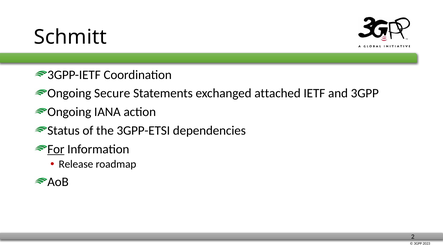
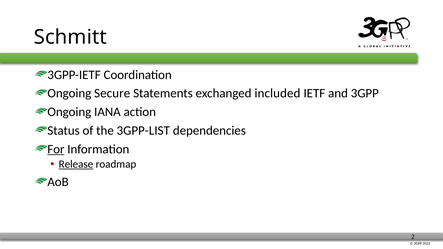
attached: attached -> included (277, 93)
3GPP-ETSI: 3GPP-ETSI -> 3GPP-LIST (143, 131)
Release underline: none -> present (76, 164)
